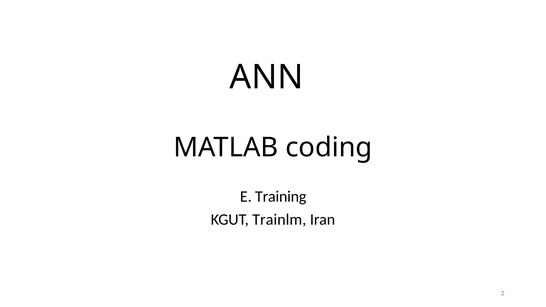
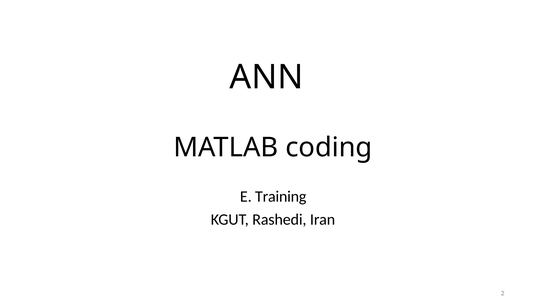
Trainlm: Trainlm -> Rashedi (279, 220)
